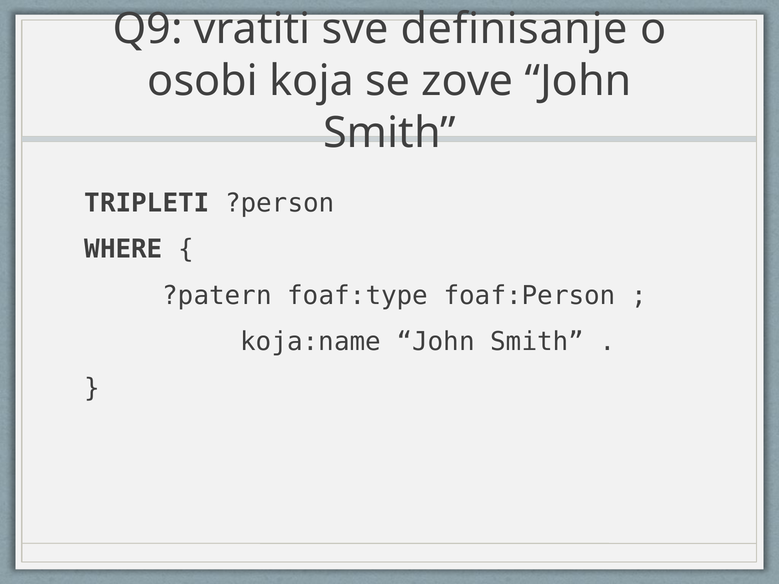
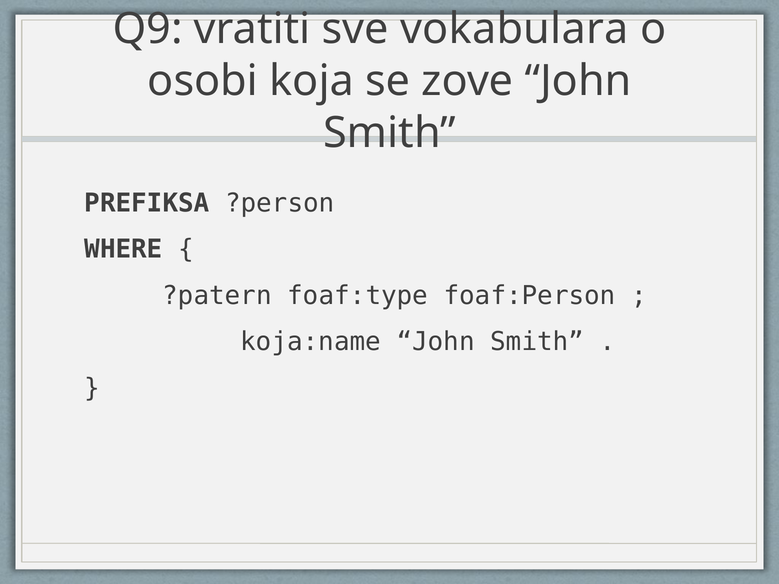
definisanje: definisanje -> vokabulara (514, 29)
TRIPLETI: TRIPLETI -> PREFIKSA (147, 203)
